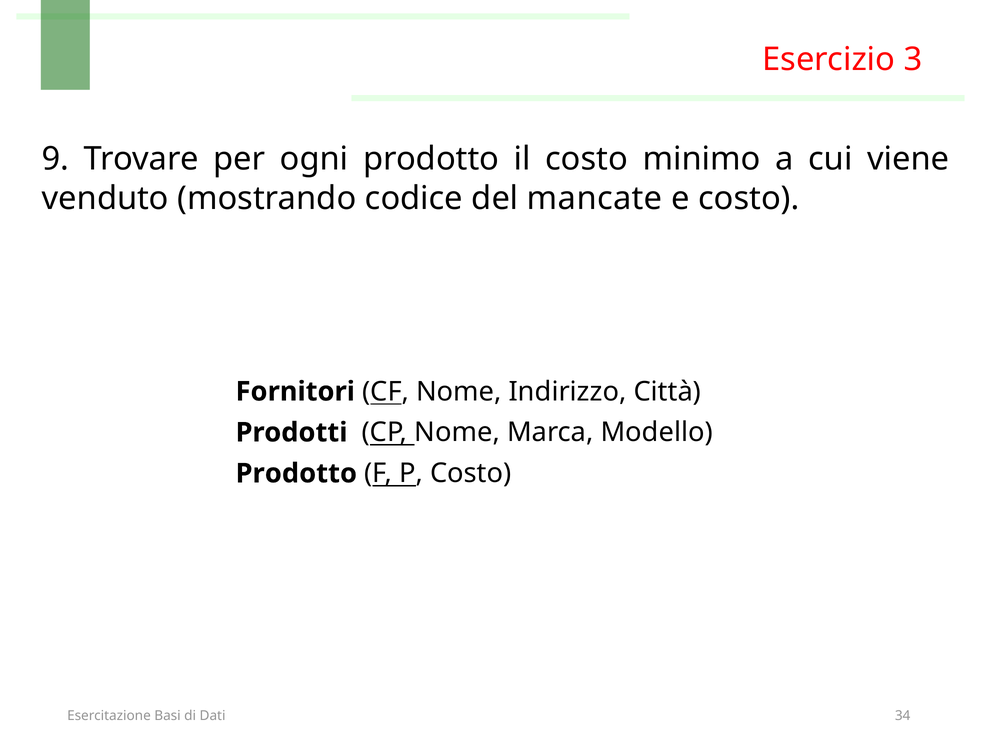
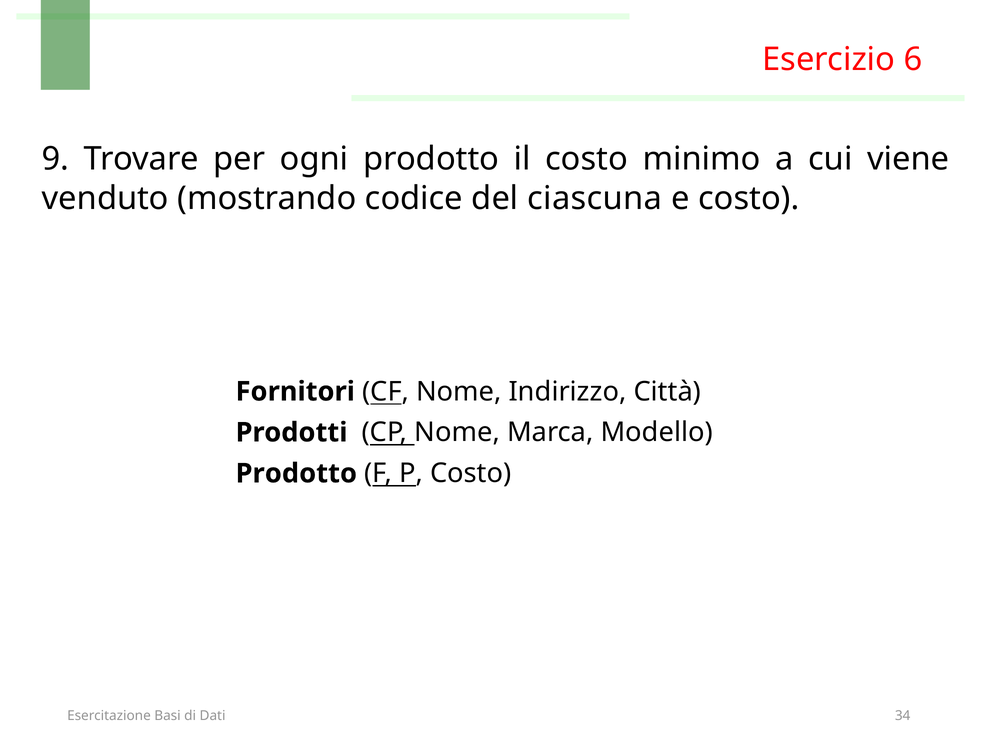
3: 3 -> 6 (913, 59)
mancate: mancate -> ciascuna (595, 198)
